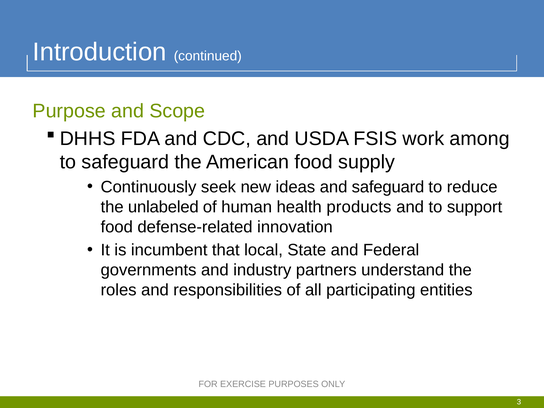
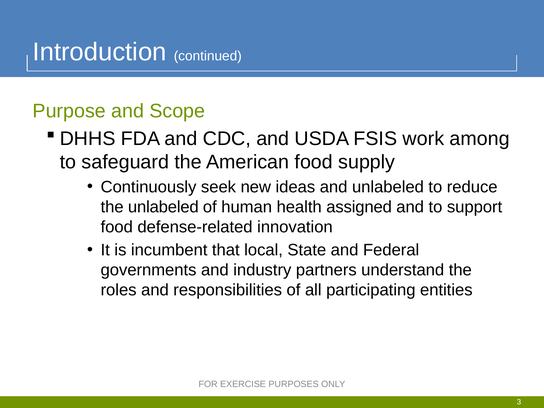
and safeguard: safeguard -> unlabeled (388, 187)
products: products -> assigned (359, 207)
